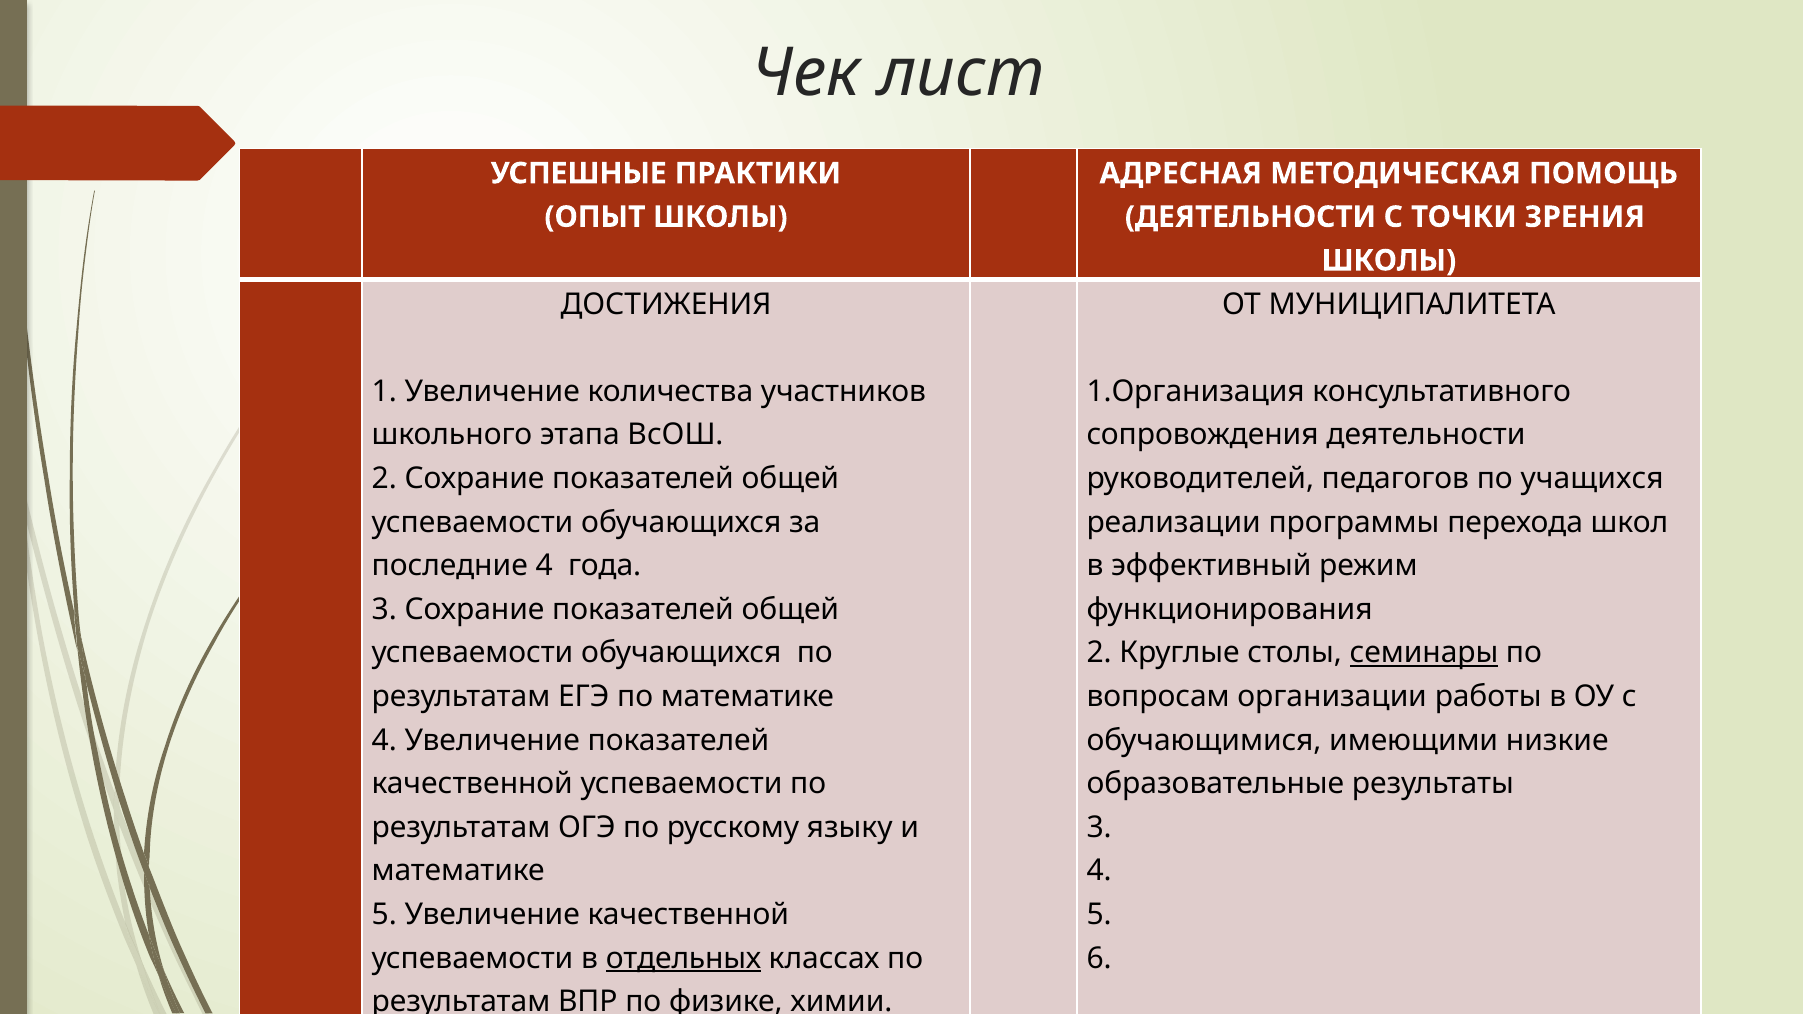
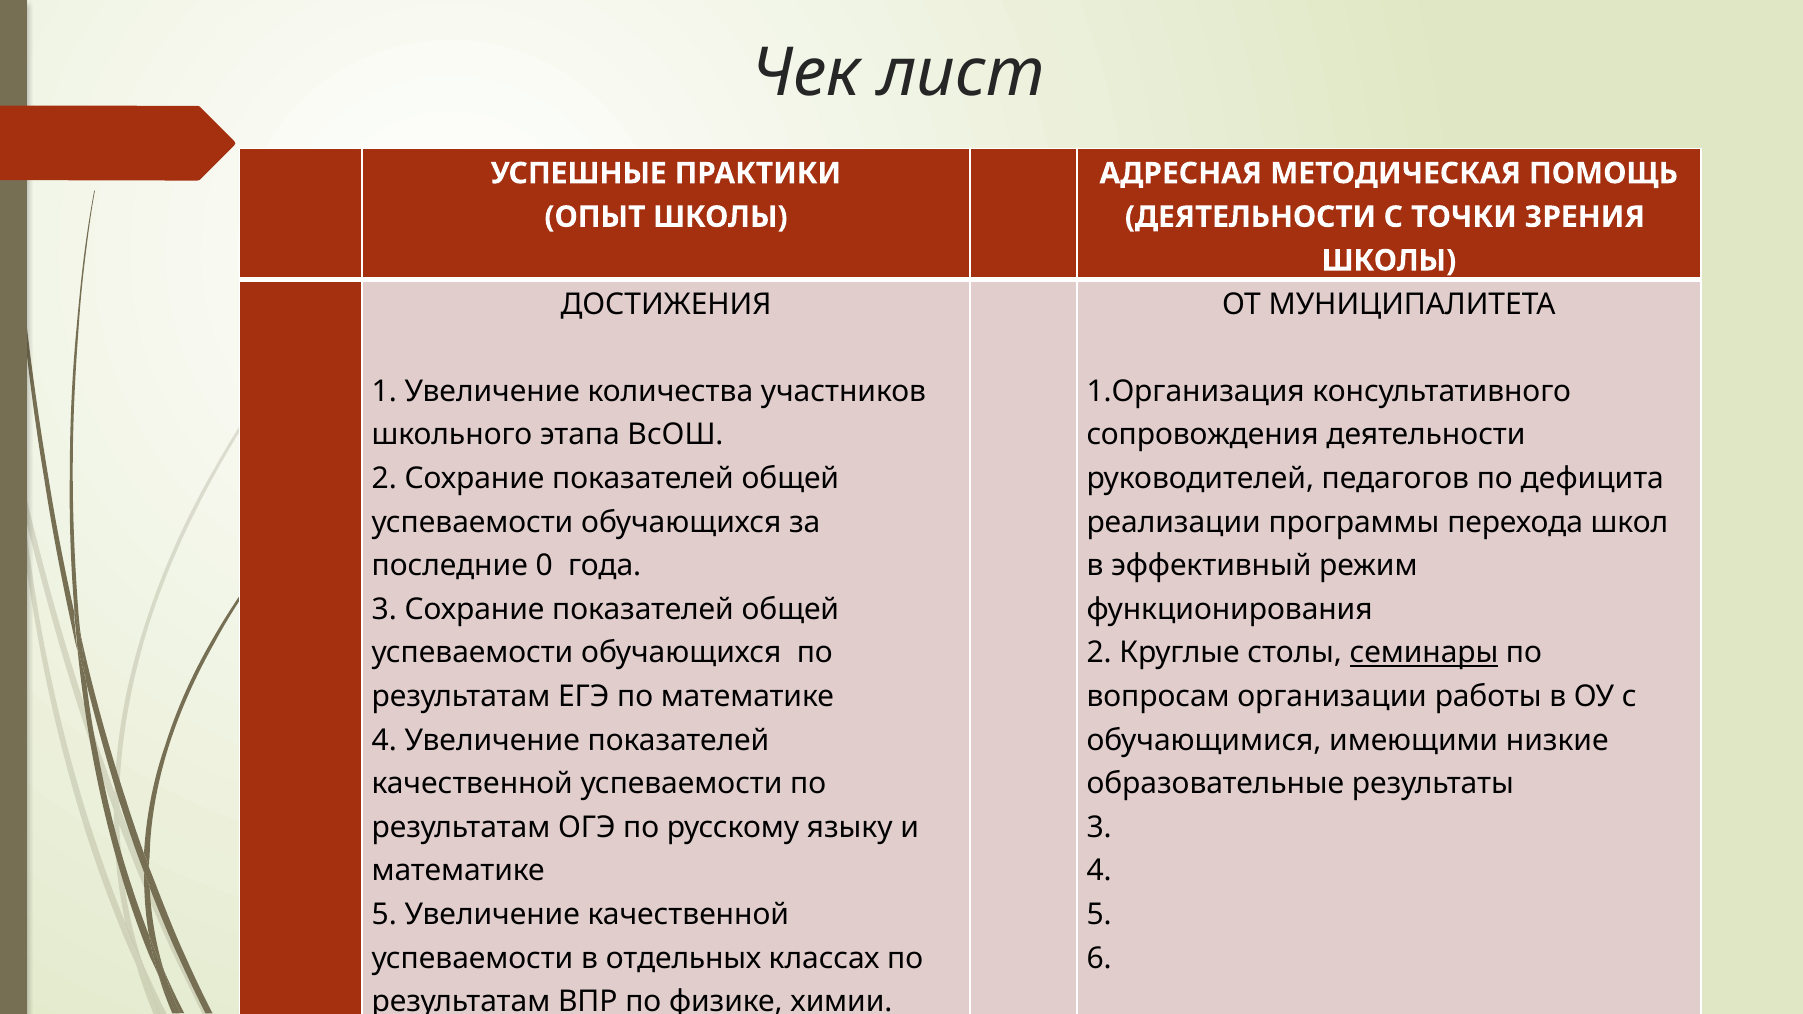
учащихся: учащихся -> дeфицита (1592, 479)
последние 4: 4 -> 0 (544, 566)
отдельных underline: present -> none (684, 958)
